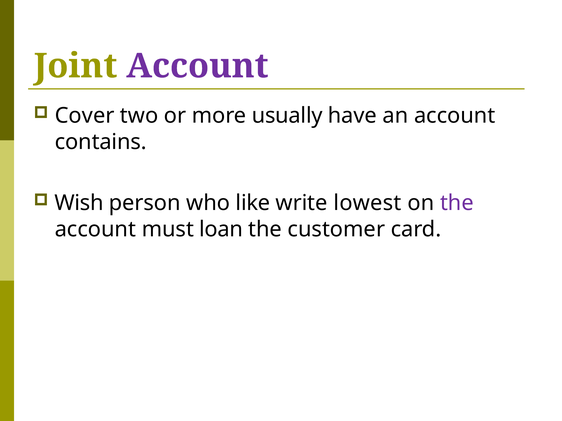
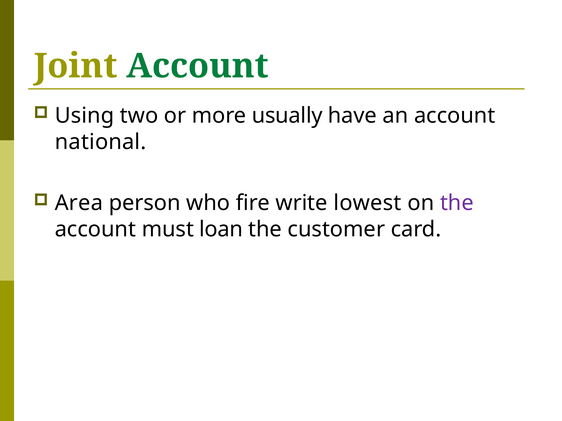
Account colour: purple -> green (197, 66)
Cover: Cover -> Using (85, 116)
contains: contains -> national (101, 142)
Wish: Wish -> Area (79, 203)
like: like -> fire (253, 203)
